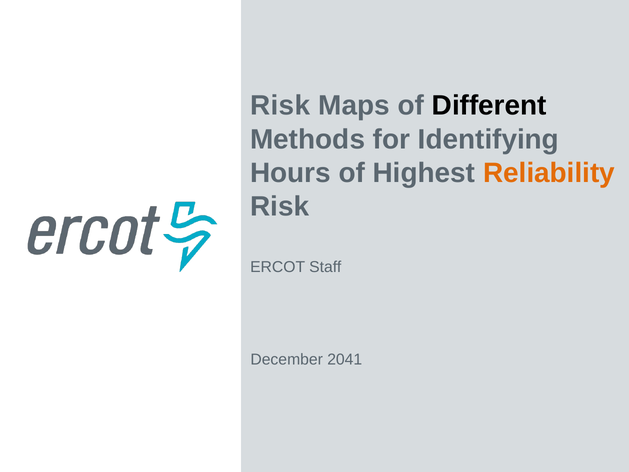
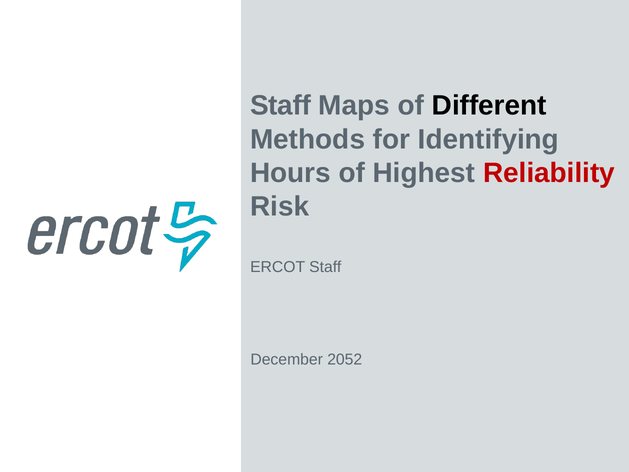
Risk: Risk -> Staff (281, 106)
Reliability colour: orange -> red (549, 173)
2041: 2041 -> 2052 (345, 360)
